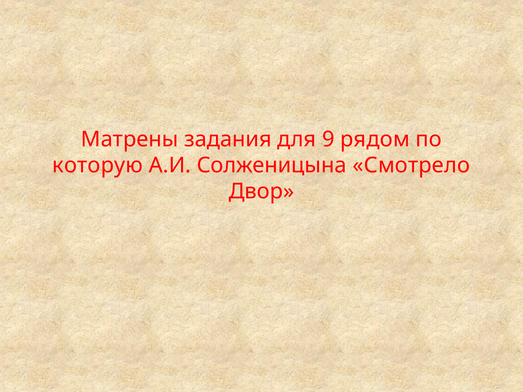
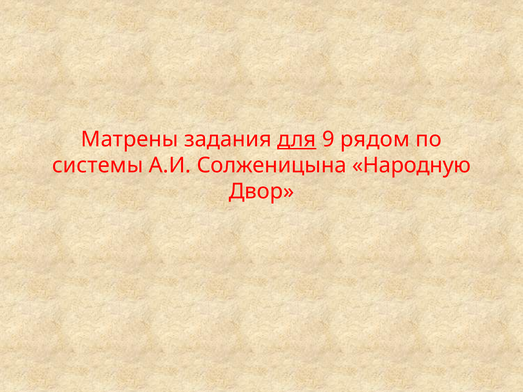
для underline: none -> present (297, 139)
которую: которую -> системы (98, 165)
Смотрело: Смотрело -> Народную (412, 165)
